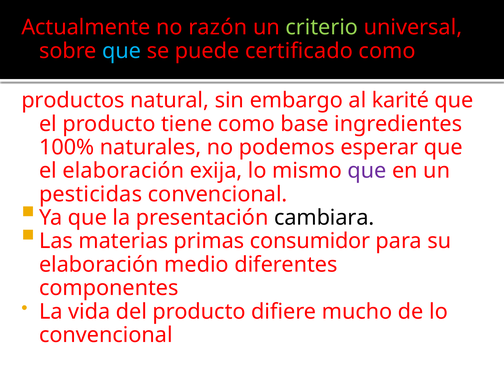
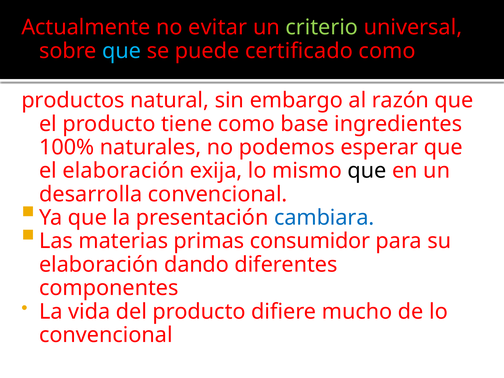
razón: razón -> evitar (218, 27)
karité: karité -> razón (400, 100)
que colour: purple -> black (367, 171)
pesticidas: pesticidas -> desarrolla (91, 194)
cambiara colour: black -> blue (324, 218)
medio: medio -> dando (197, 265)
